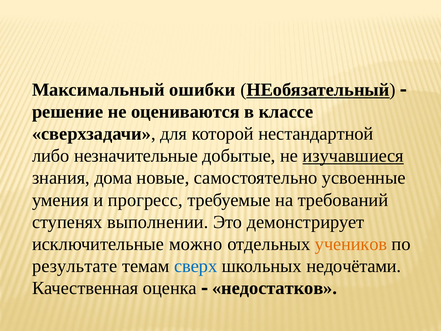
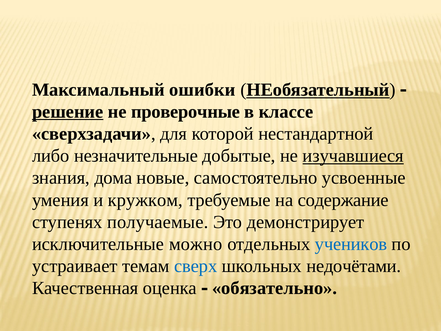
решение underline: none -> present (68, 112)
оцениваются: оцениваются -> проверочные (186, 112)
прогресс: прогресс -> кружком (145, 200)
требований: требований -> содержание (343, 200)
выполнении: выполнении -> получаемые (158, 222)
учеников colour: orange -> blue (351, 244)
результате: результате -> устраивает (75, 266)
недостатков: недостатков -> обязательно (275, 288)
